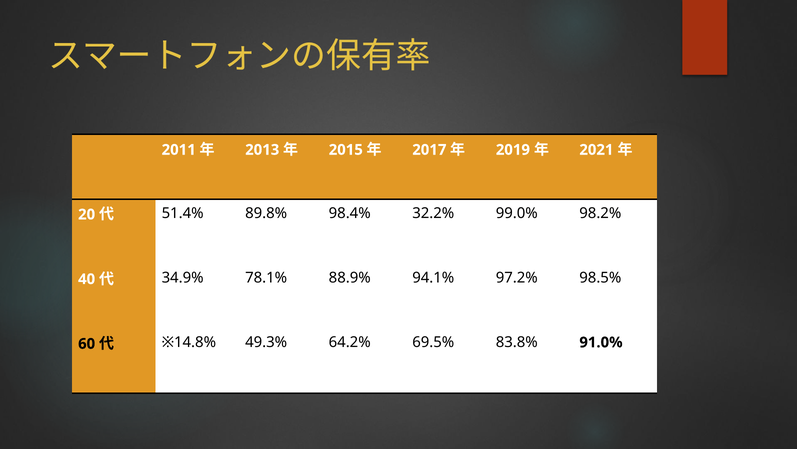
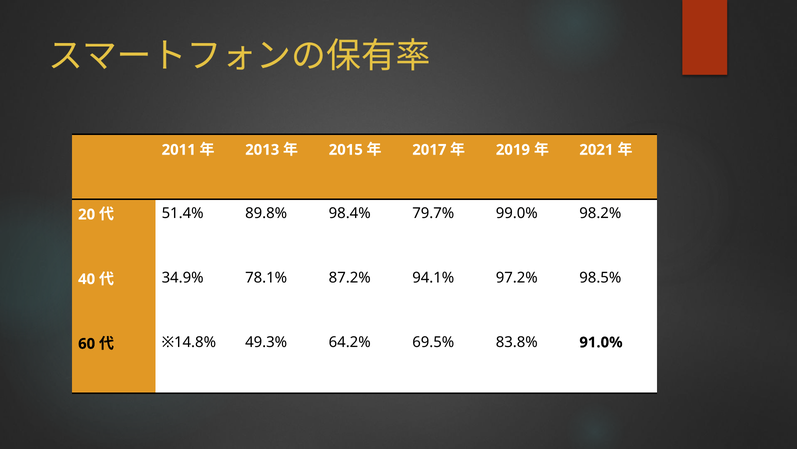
32.2%: 32.2% -> 79.7% (433, 213)
88.9%: 88.9% -> 87.2% (350, 277)
